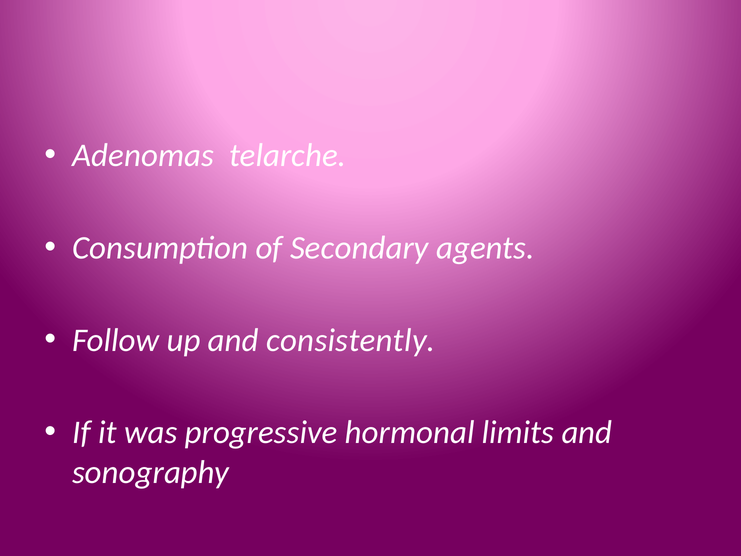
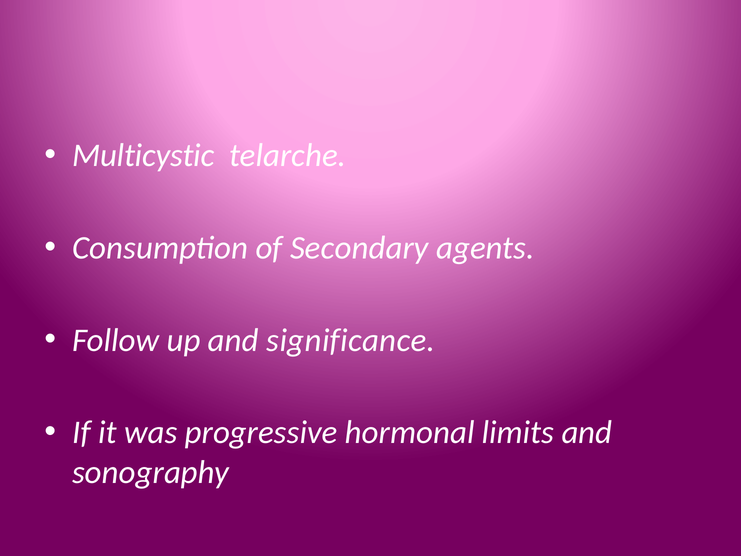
Adenomas: Adenomas -> Multicystic (143, 155)
consistently: consistently -> significance (351, 340)
